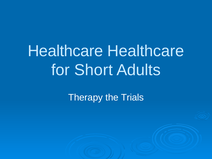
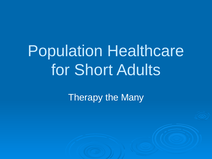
Healthcare: Healthcare -> Population (65, 51)
Trials: Trials -> Many (132, 97)
